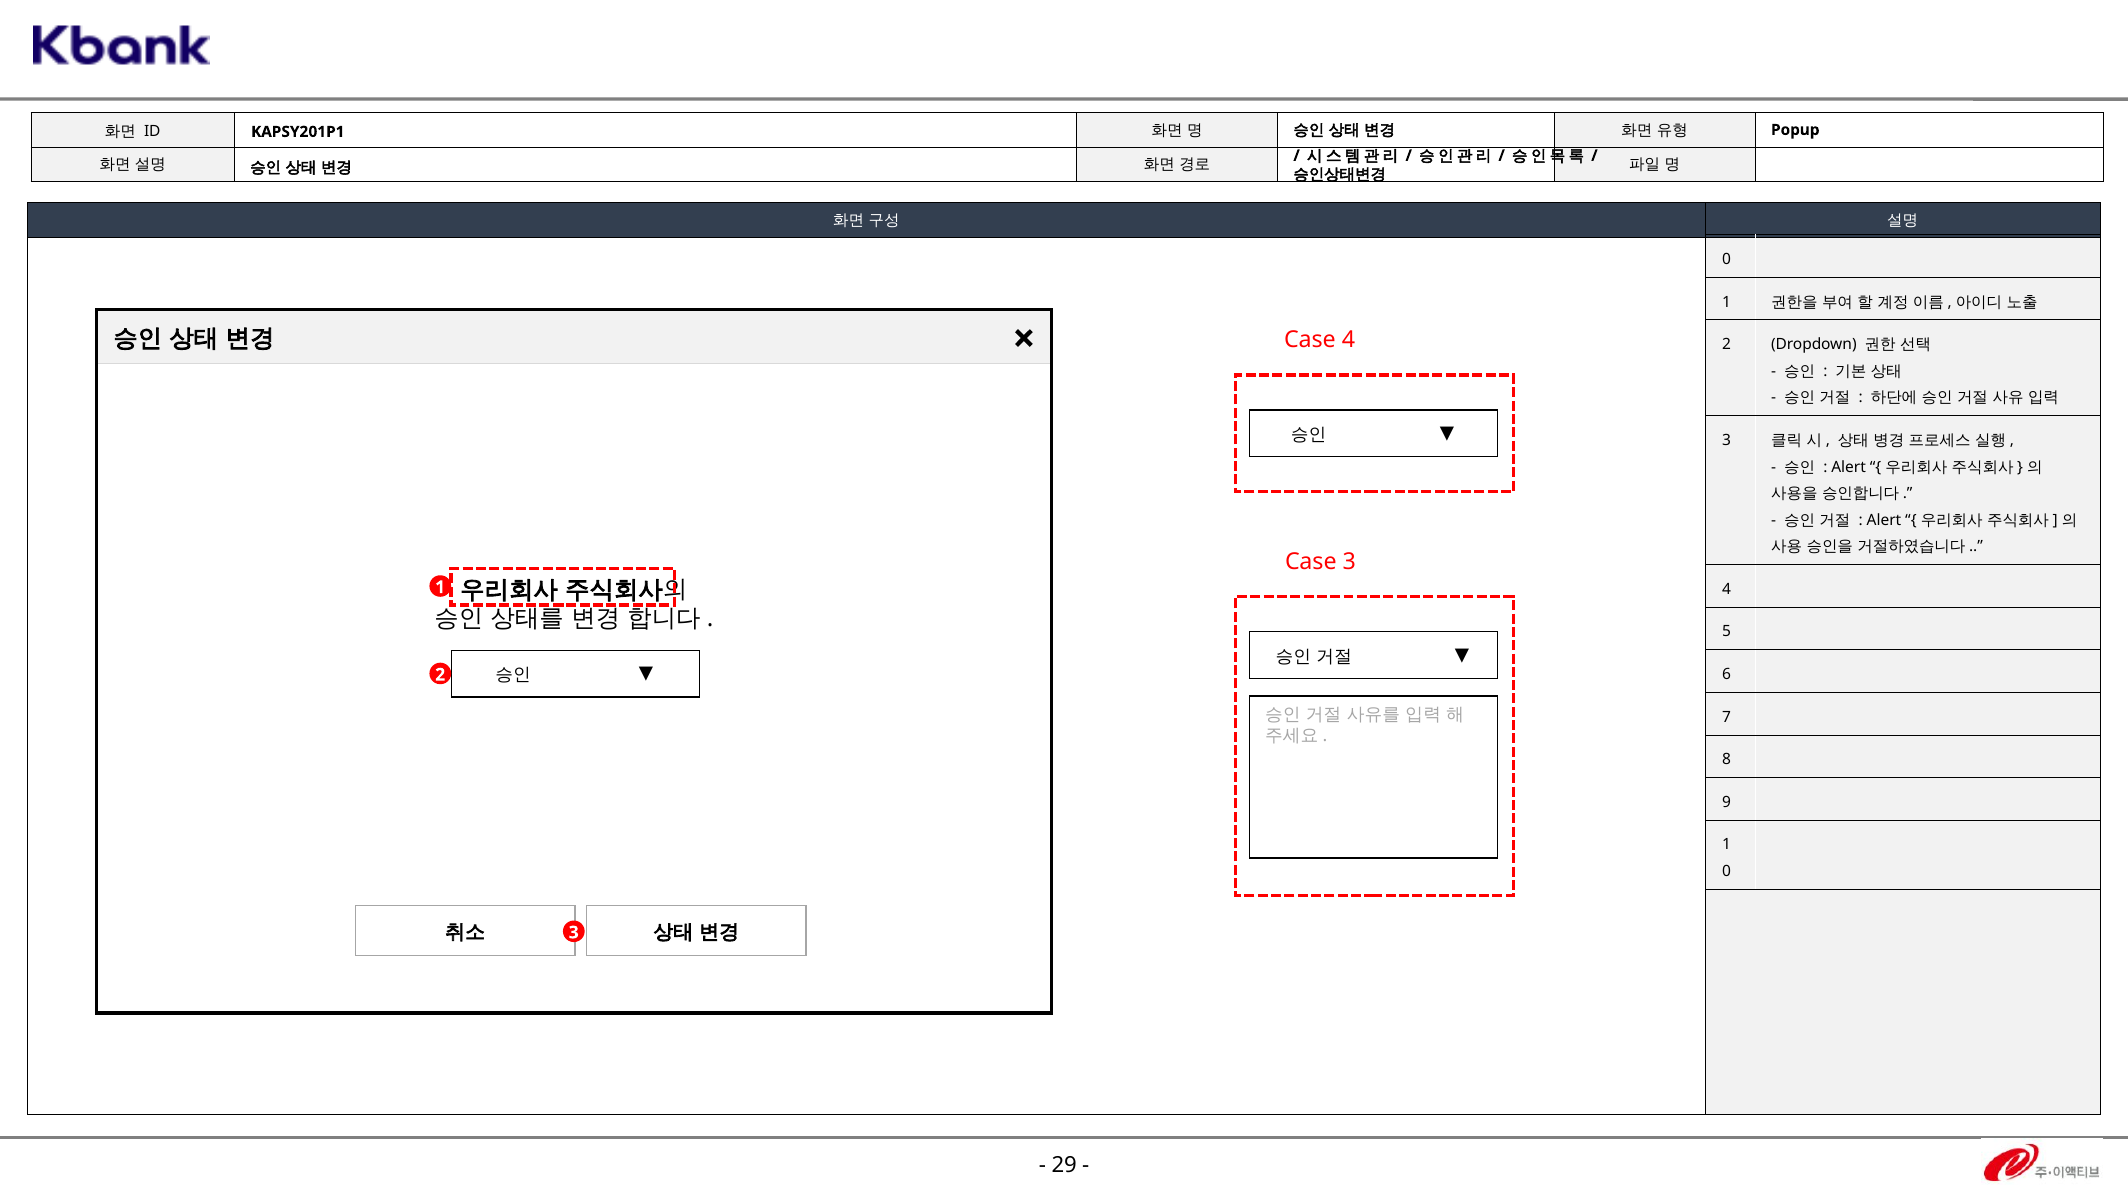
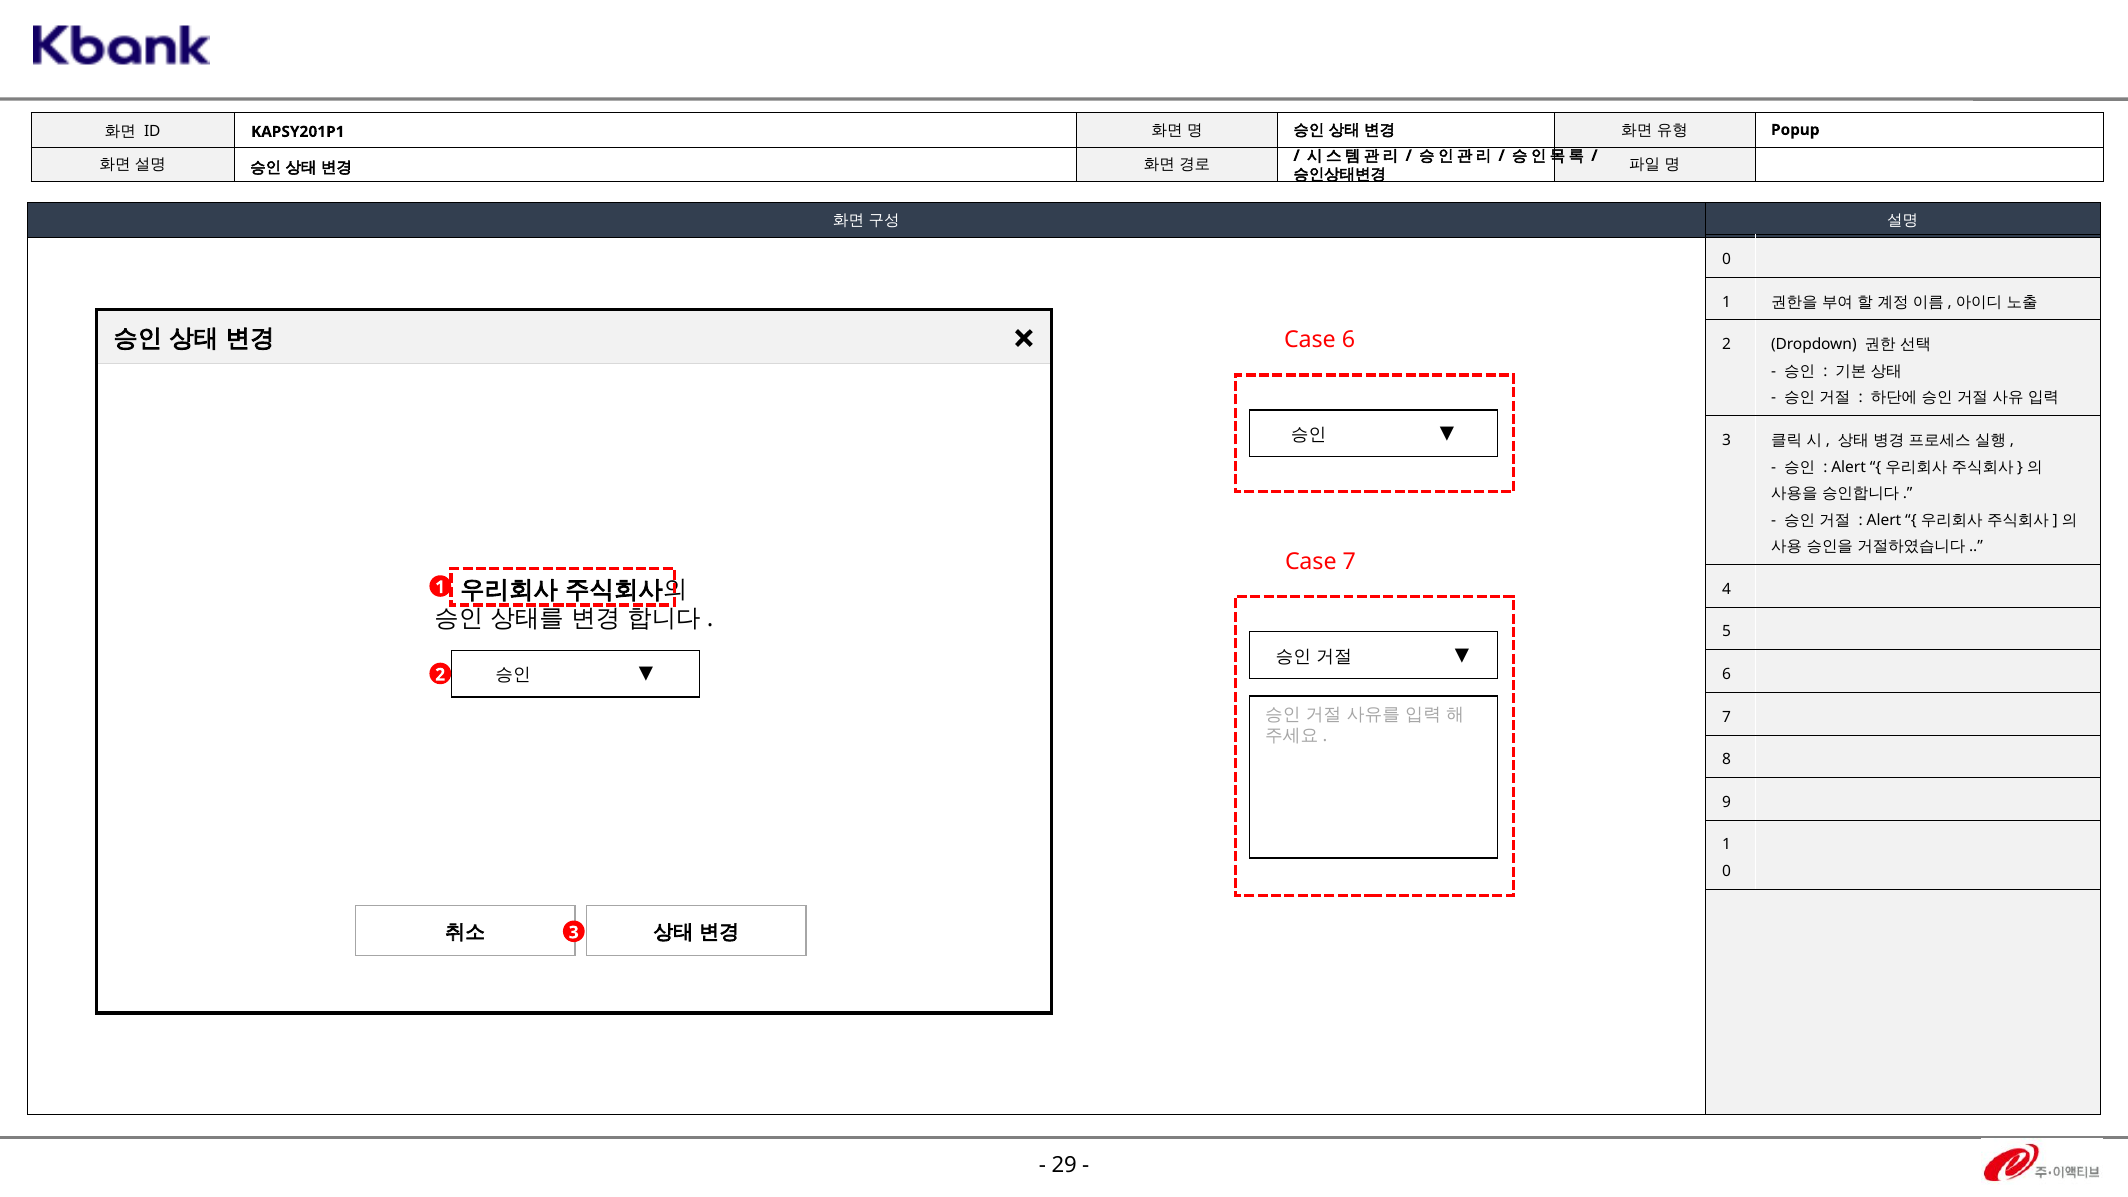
Case 4: 4 -> 6 (1348, 340)
Case 3: 3 -> 7 (1349, 562)
